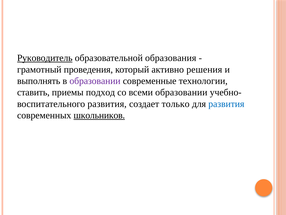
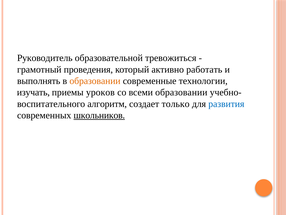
Руководитель underline: present -> none (45, 58)
образования: образования -> тревожиться (171, 58)
решения: решения -> работать (204, 69)
образовании colour: purple -> orange (95, 81)
ставить: ставить -> изучать (33, 92)
подход: подход -> уроков (100, 92)
развития: развития -> алгоритм (107, 104)
